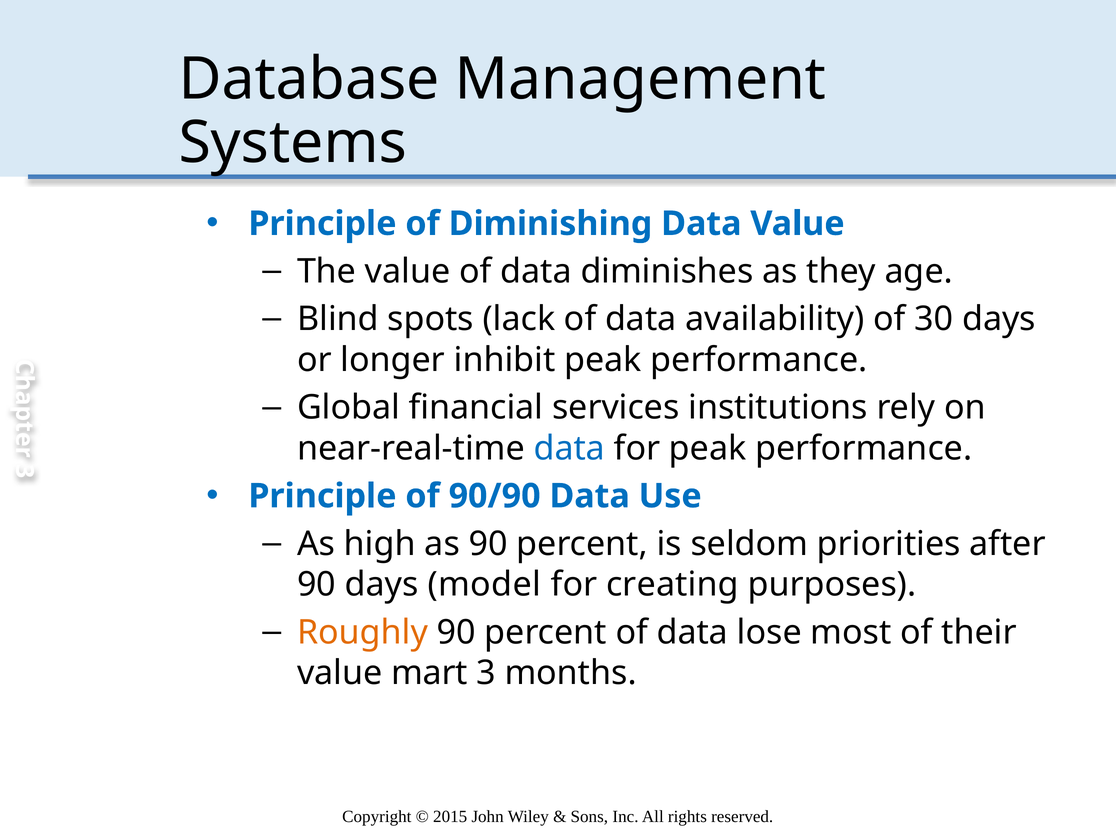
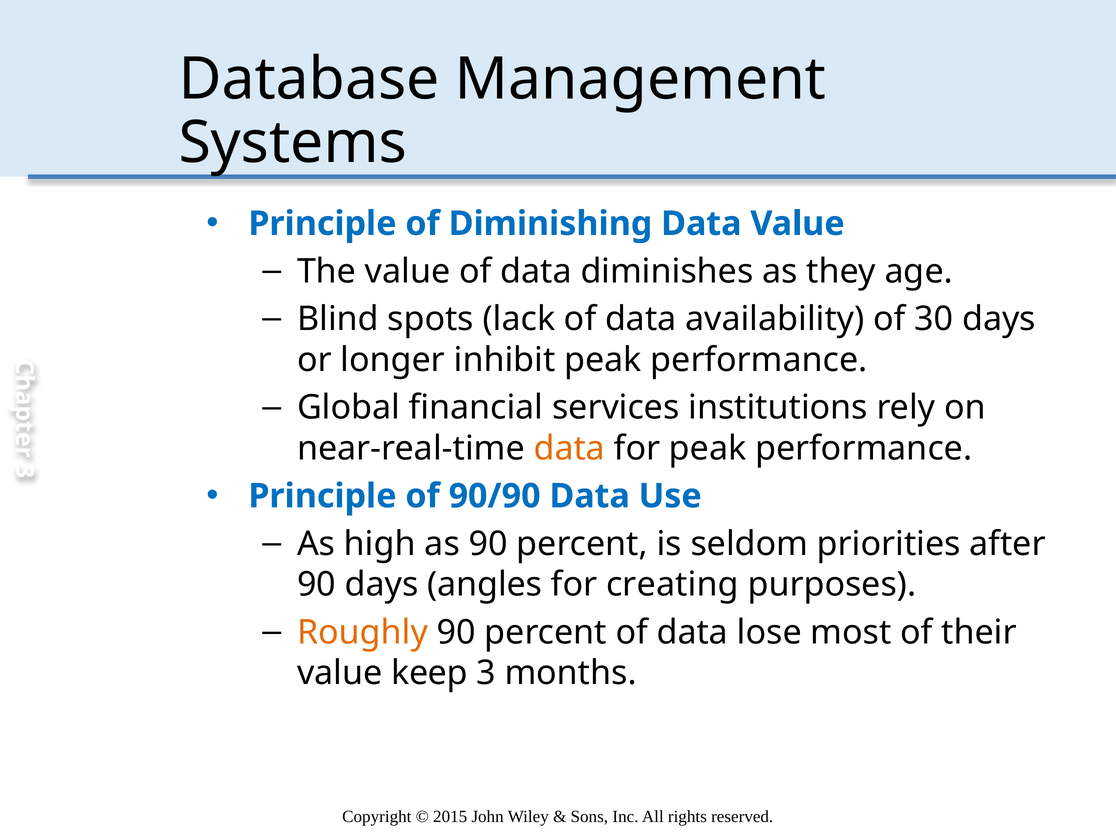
data colour: blue -> orange (569, 448)
model: model -> angles (485, 585)
mart: mart -> keep (429, 673)
